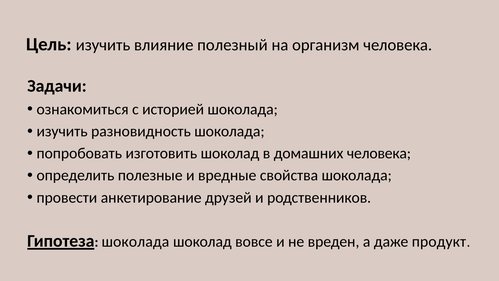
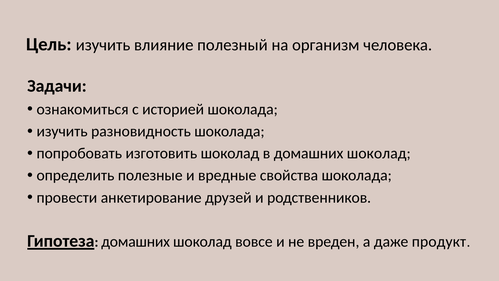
в домашних человека: человека -> шоколад (379, 153)
шоколада: шоколада -> домашних (136, 242)
